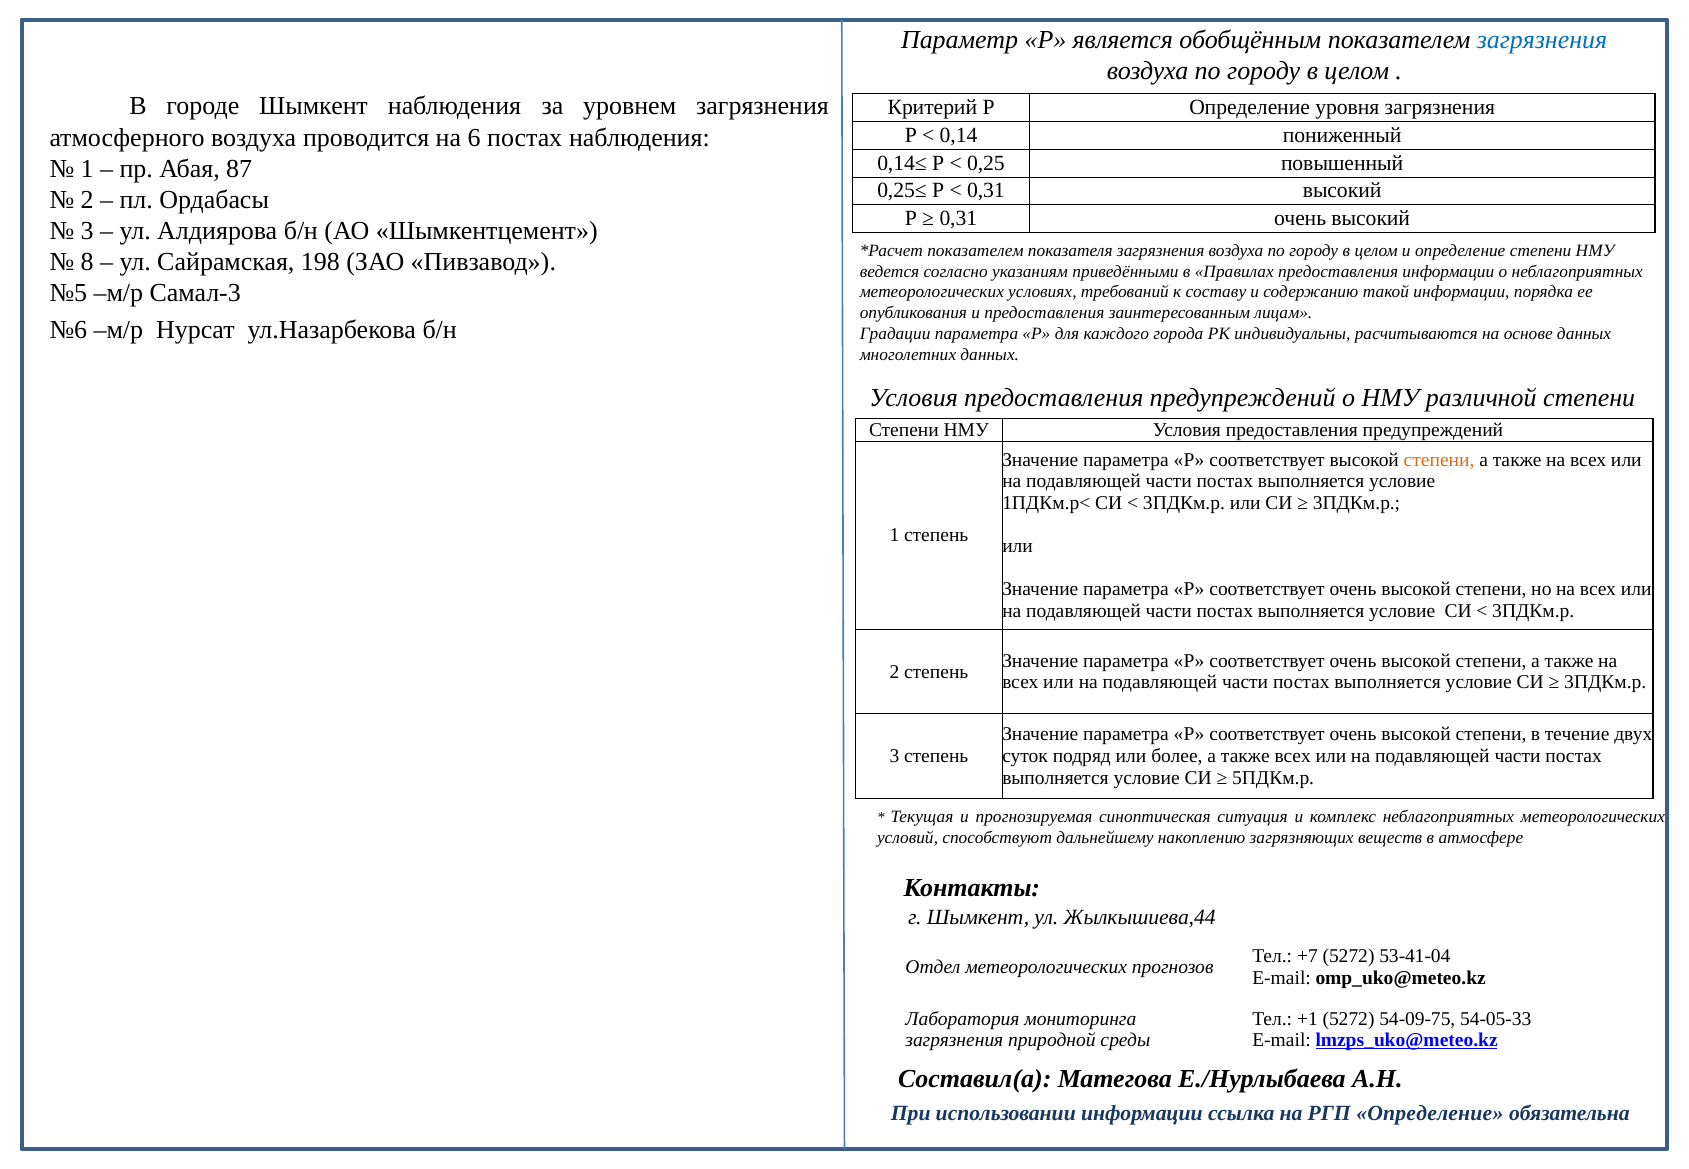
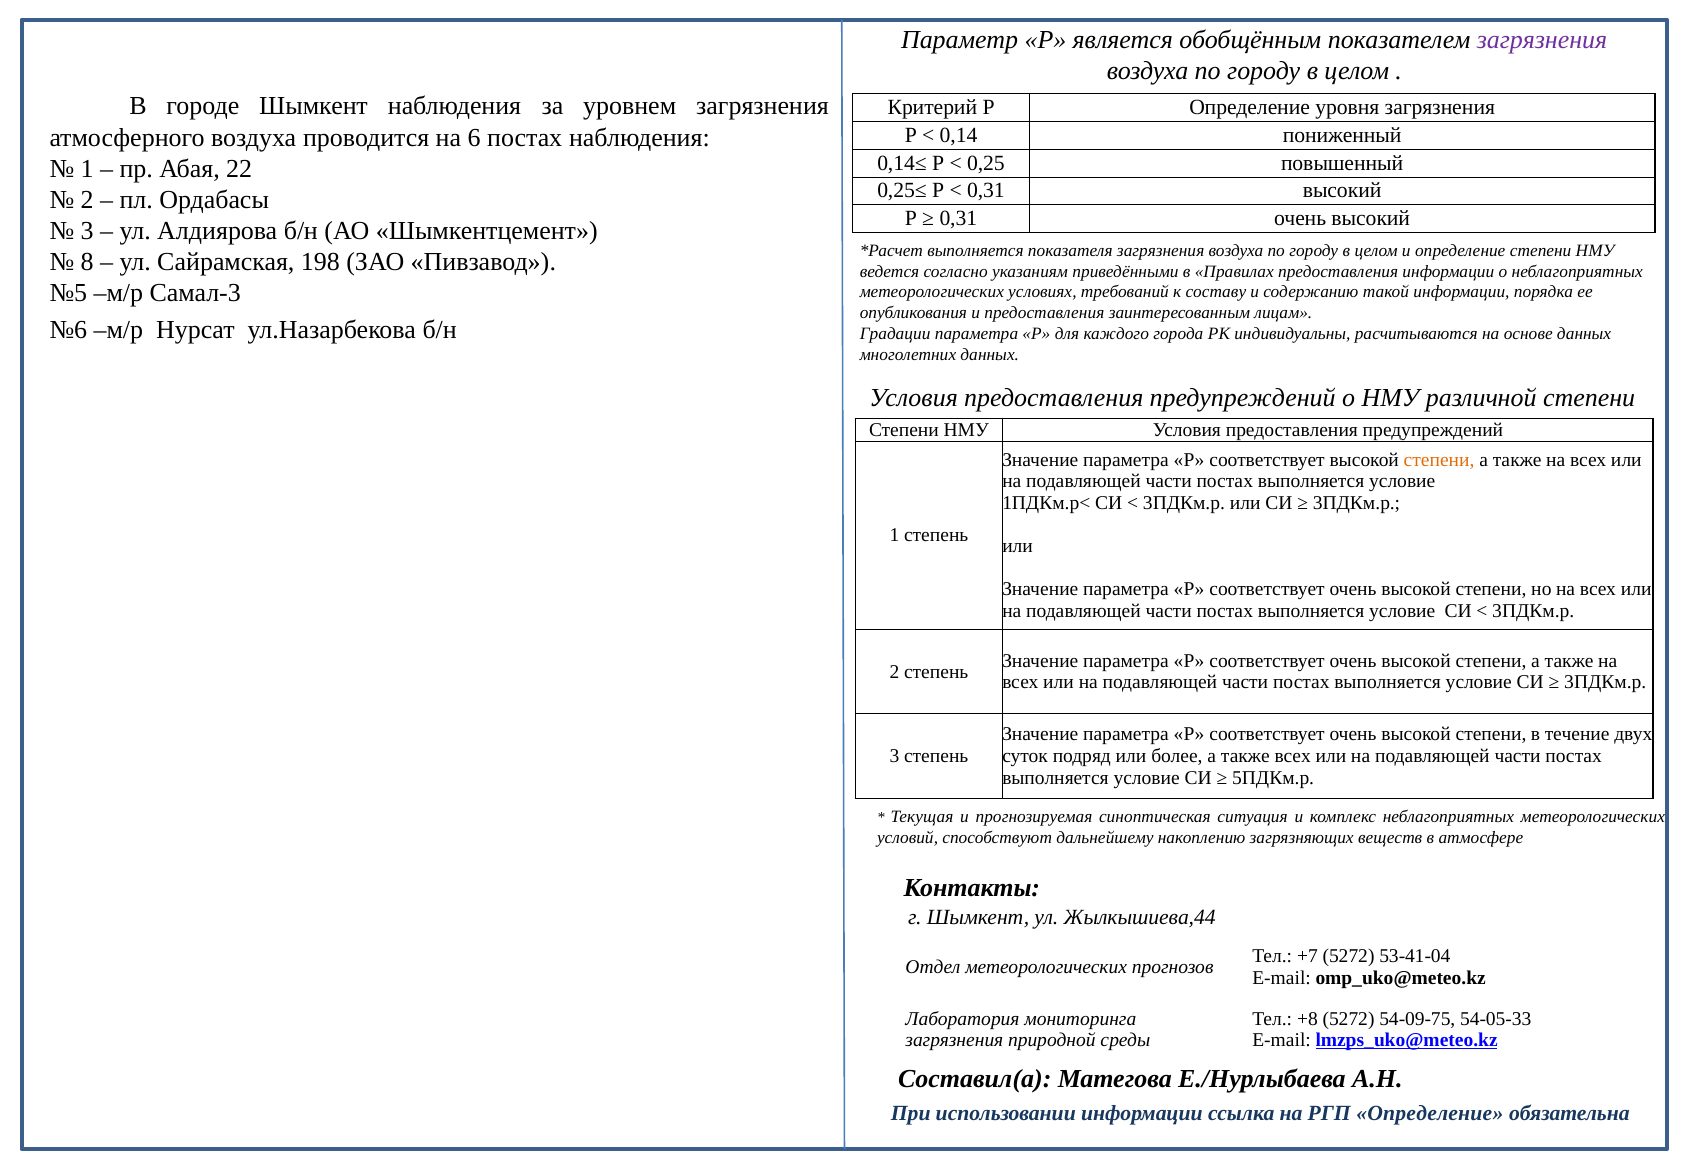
загрязнения colour: blue -> purple (1542, 40)
87: 87 -> 22 (239, 169)
показателем: показателем -> выполняется (975, 251)
+1: +1 -> +8 (1307, 1019)
